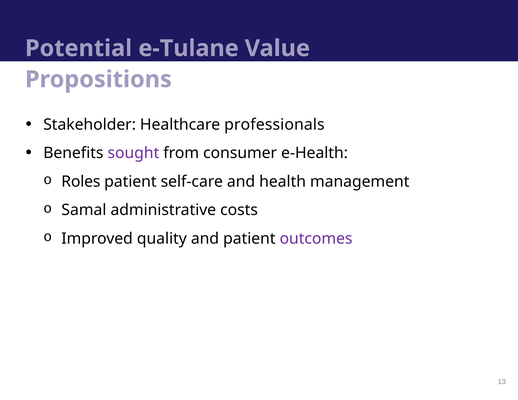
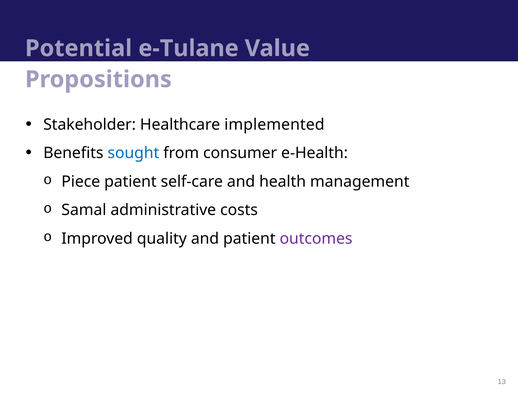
professionals: professionals -> implemented (274, 125)
sought colour: purple -> blue (133, 153)
Roles: Roles -> Piece (81, 182)
